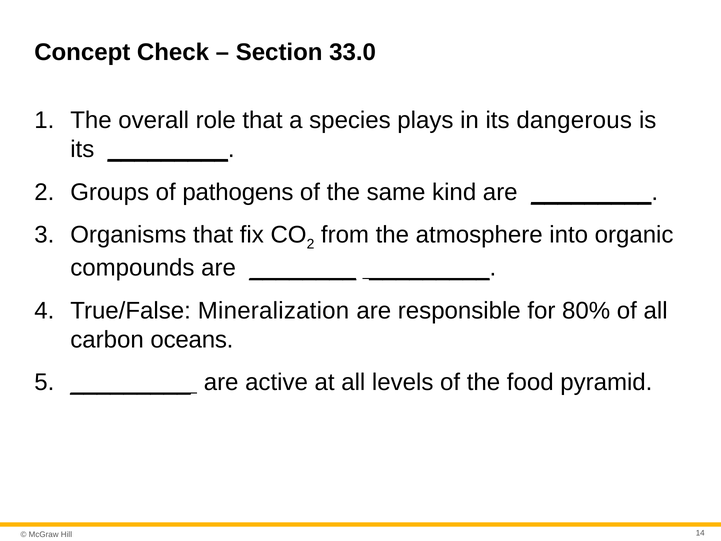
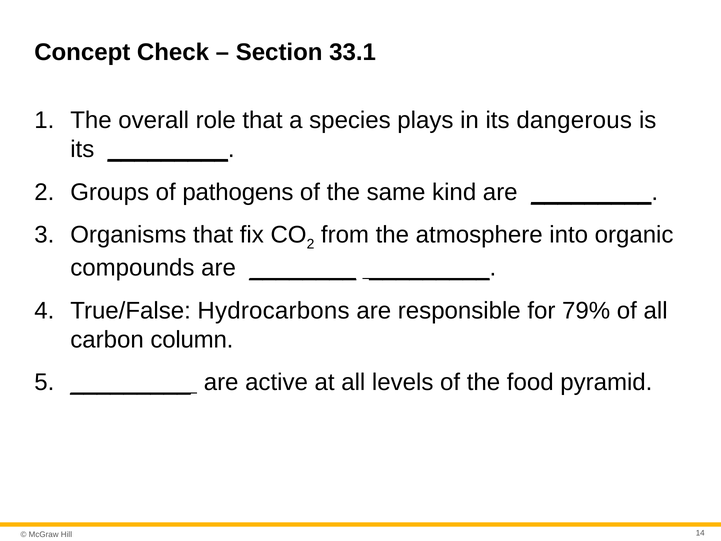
33.0: 33.0 -> 33.1 (353, 52)
Mineralization: Mineralization -> Hydrocarbons (274, 311)
80%: 80% -> 79% (586, 311)
oceans: oceans -> column (192, 339)
